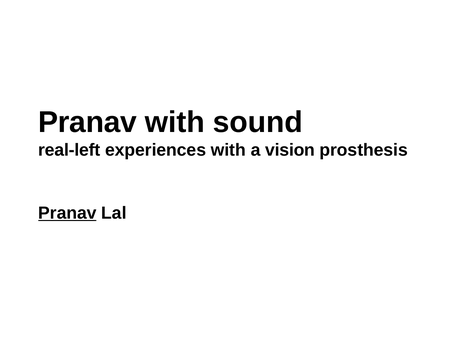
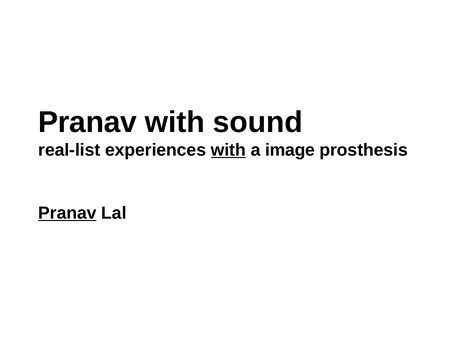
real-left: real-left -> real-list (69, 150)
with underline: none -> present (228, 150)
vision: vision -> image (290, 150)
